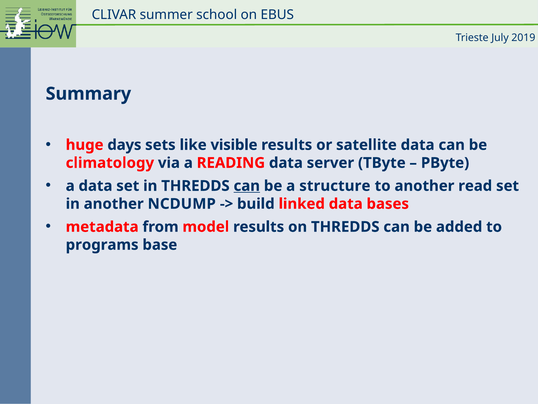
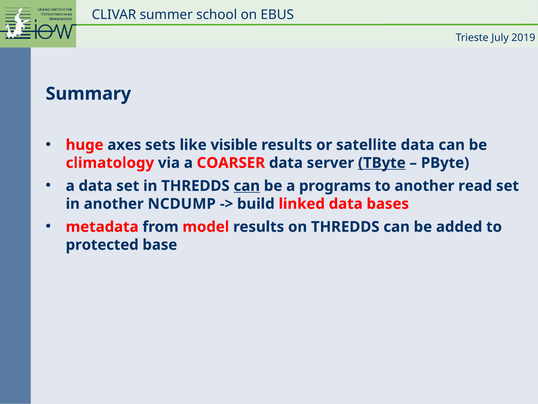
days: days -> axes (124, 145)
READING: READING -> COARSER (231, 163)
TByte underline: none -> present (382, 163)
structure: structure -> programs (335, 186)
programs: programs -> protected (102, 245)
